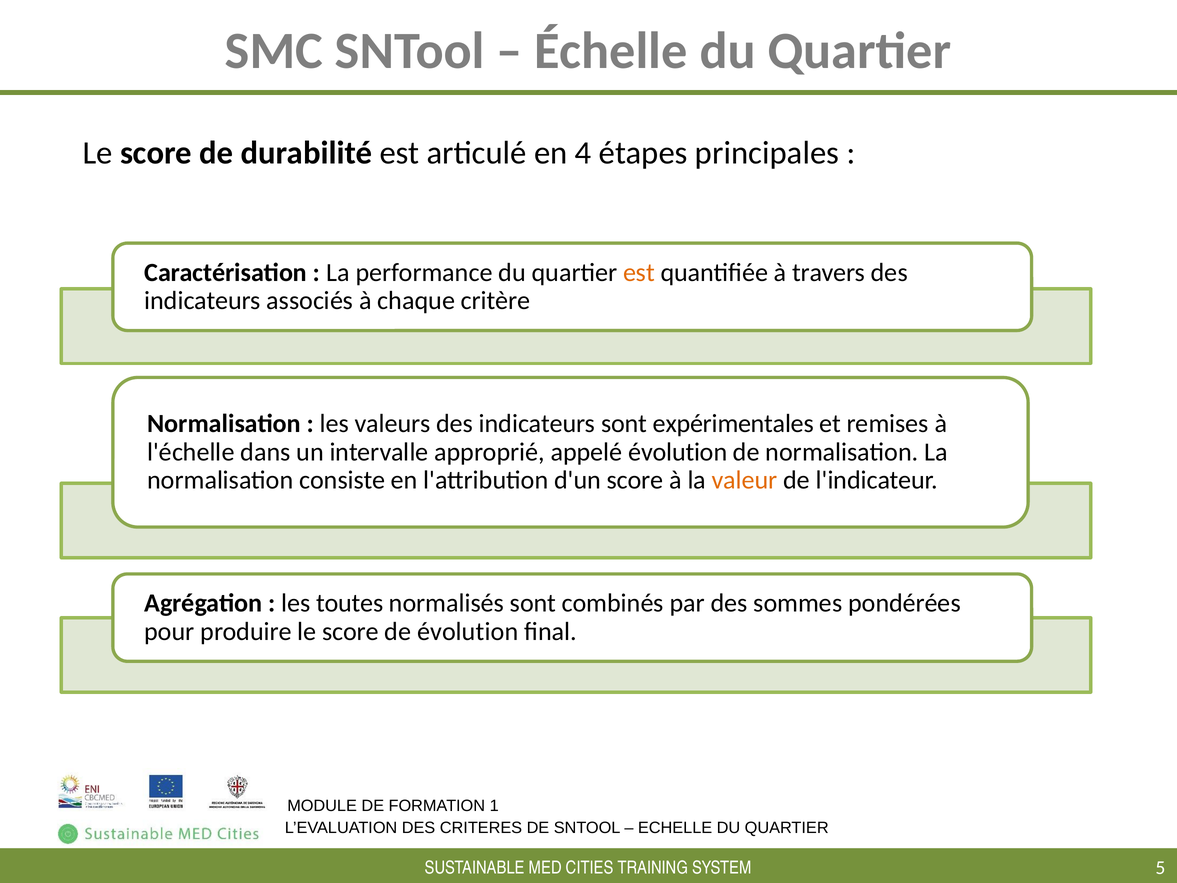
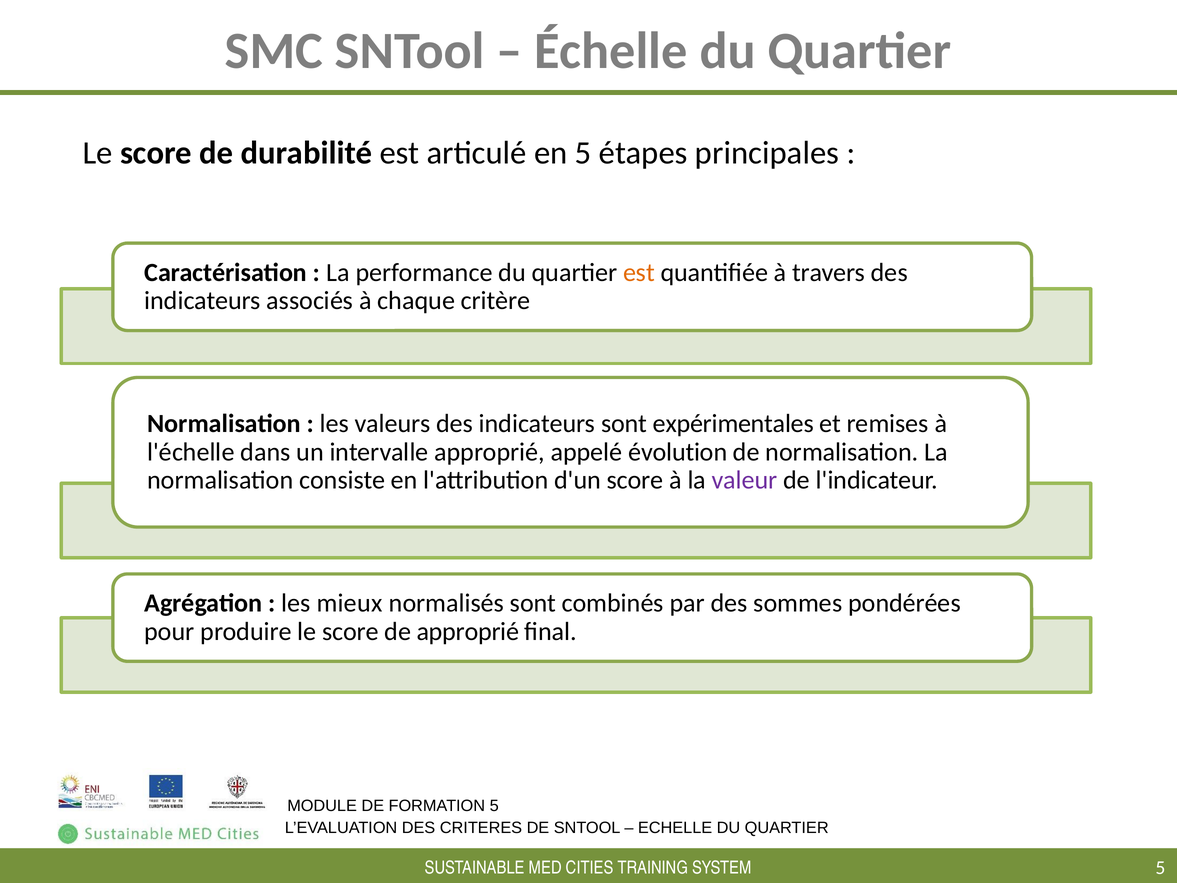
en 4: 4 -> 5 (583, 153)
valeur colour: orange -> purple (745, 480)
toutes: toutes -> mieux (350, 603)
de évolution: évolution -> approprié (468, 631)
1: 1 -> 5 (494, 806)
